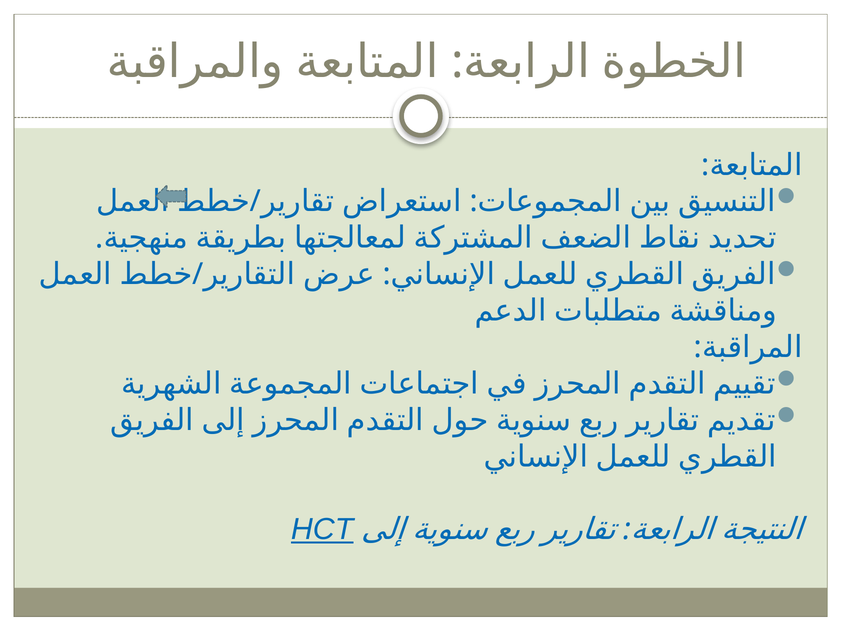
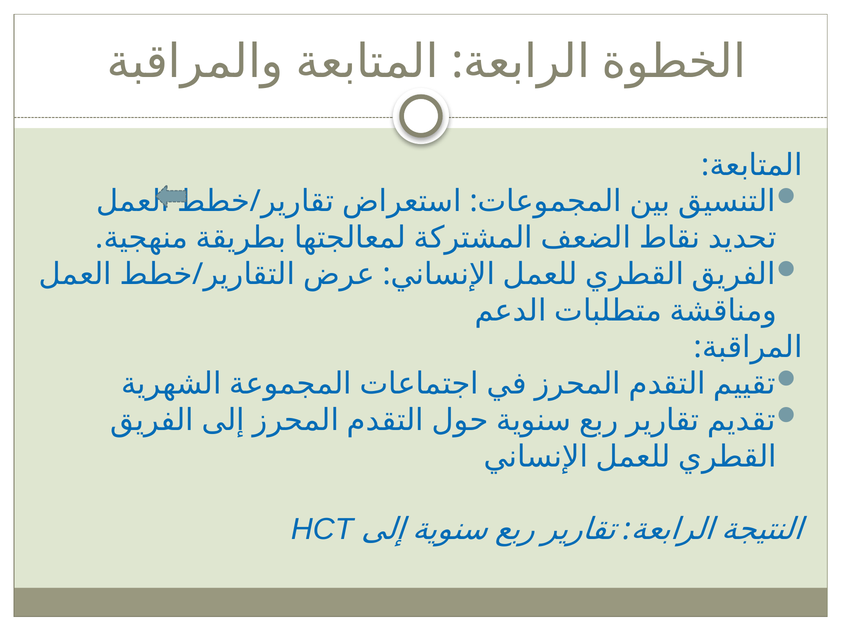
HCT underline: present -> none (322, 530)
